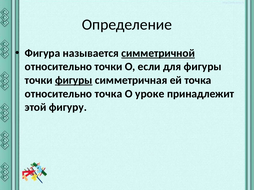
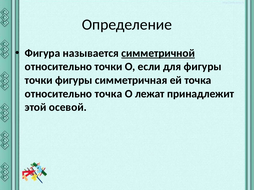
фигуры underline: present -> none (74, 80)
уроке: уроке -> лежат (150, 94)
фигуру: фигуру -> осевой (68, 107)
